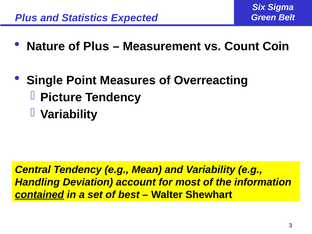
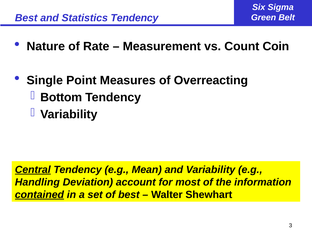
Plus: Plus -> Best (26, 18)
Statistics Expected: Expected -> Tendency (134, 18)
of Plus: Plus -> Rate (96, 46)
Picture: Picture -> Bottom (61, 97)
Central underline: none -> present (33, 170)
